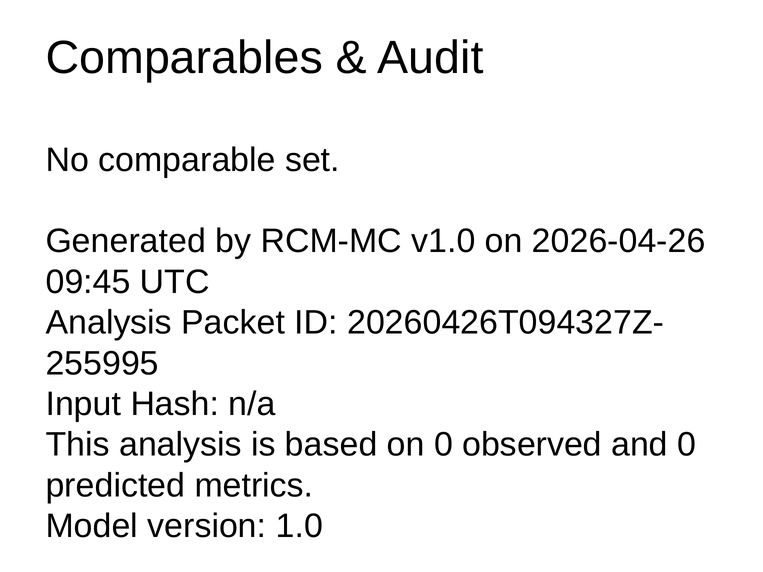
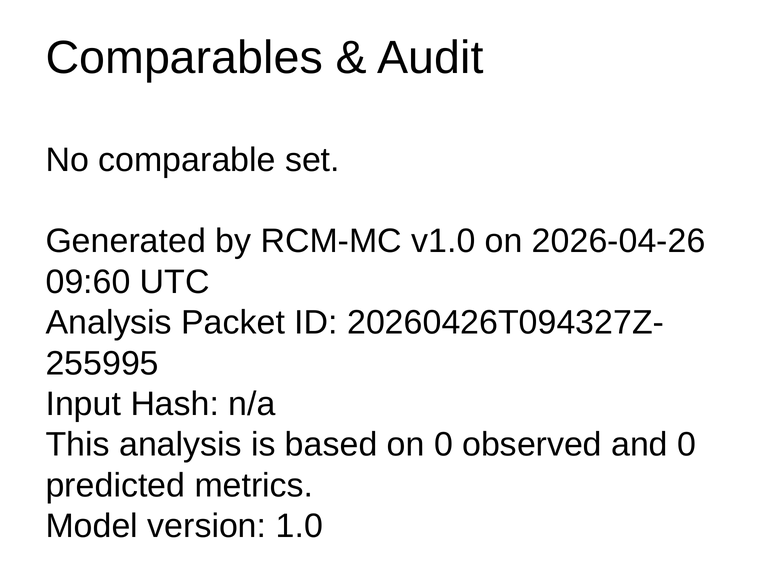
09:45: 09:45 -> 09:60 (88, 282)
